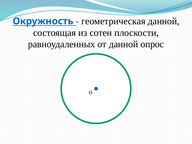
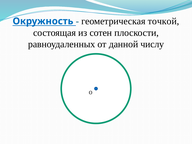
геометрическая данной: данной -> точкой (164, 21)
опрос: опрос -> числу (152, 44)
